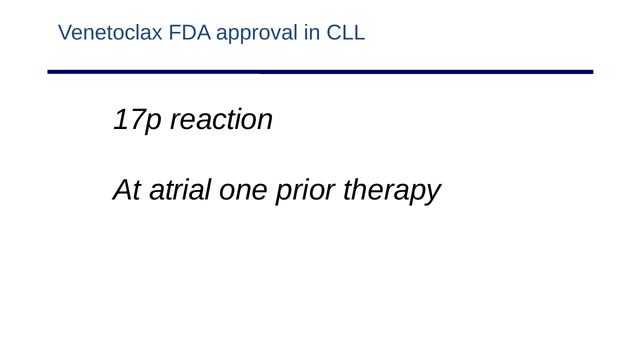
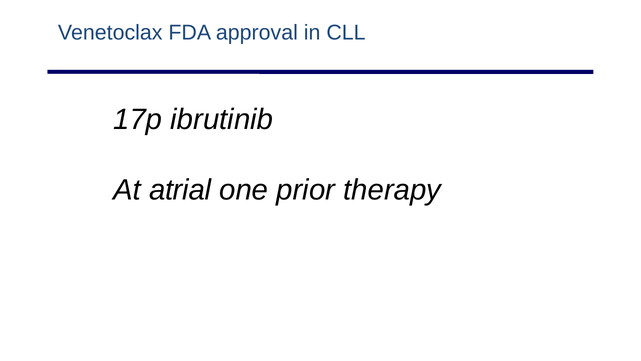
reaction: reaction -> ibrutinib (222, 120)
